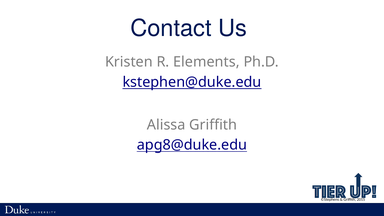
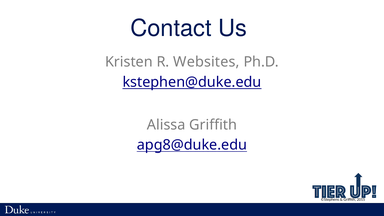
Elements: Elements -> Websites (206, 62)
